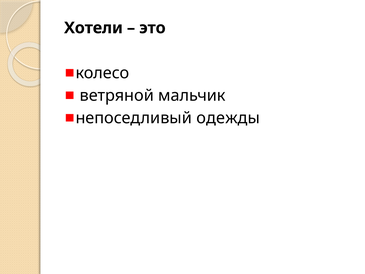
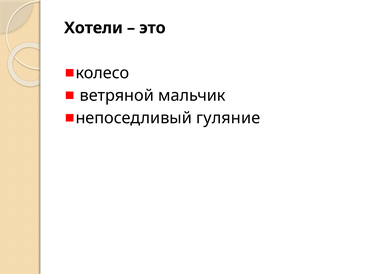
одежды: одежды -> гуляние (228, 118)
